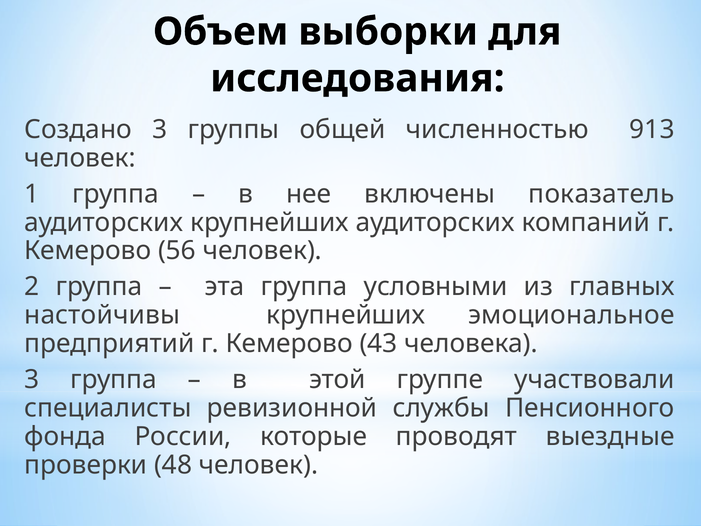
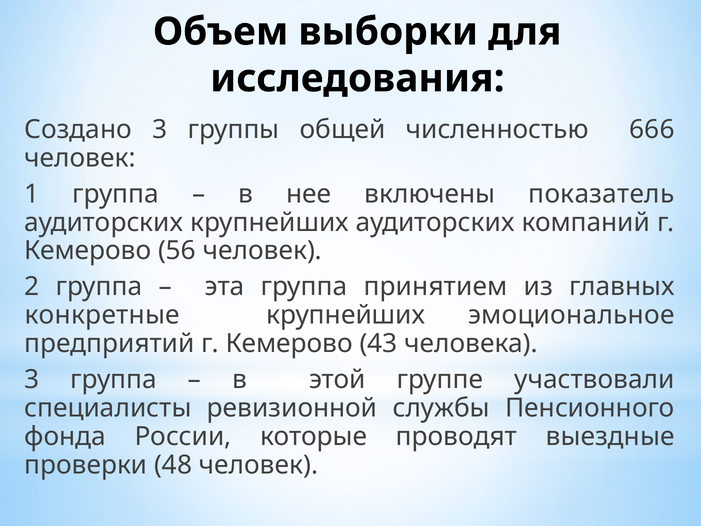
913: 913 -> 666 (652, 129)
условными: условными -> принятием (436, 287)
настойчивы: настойчивы -> конкретные (102, 315)
